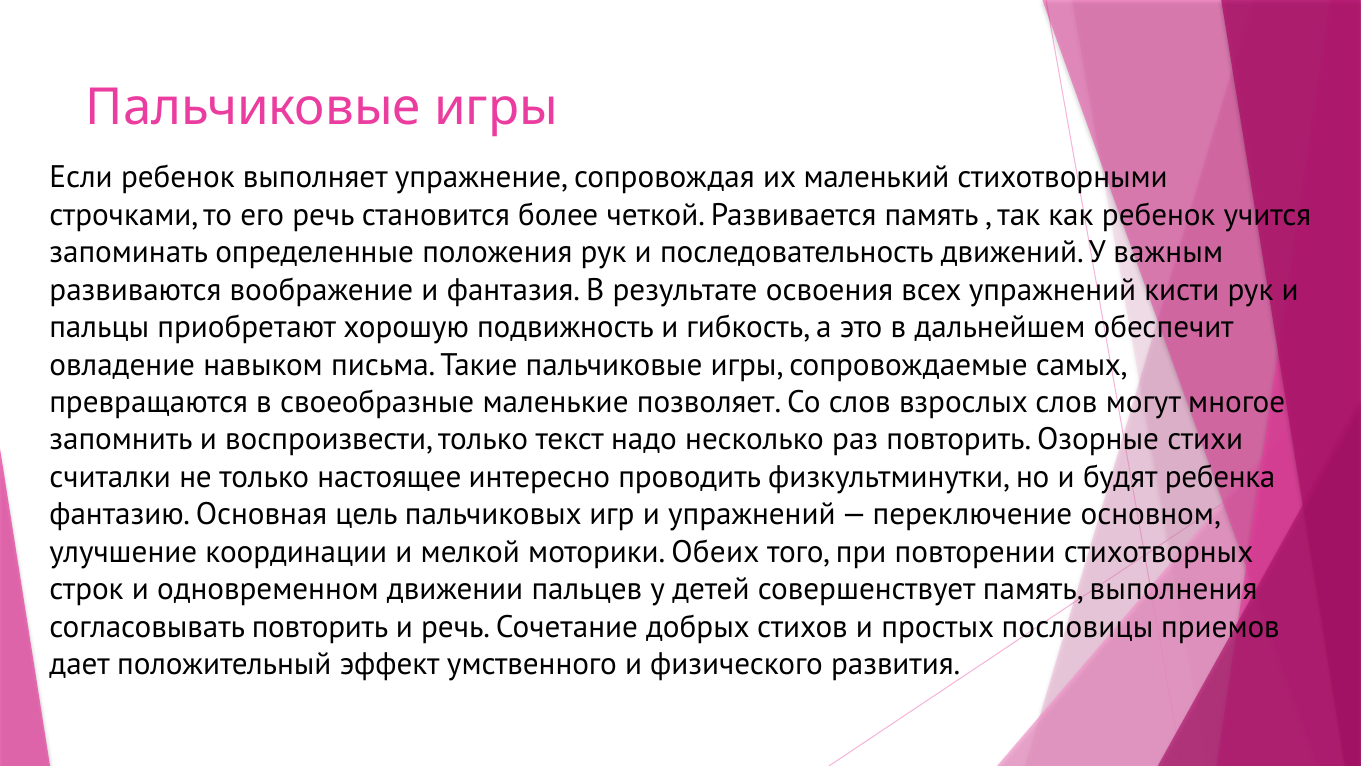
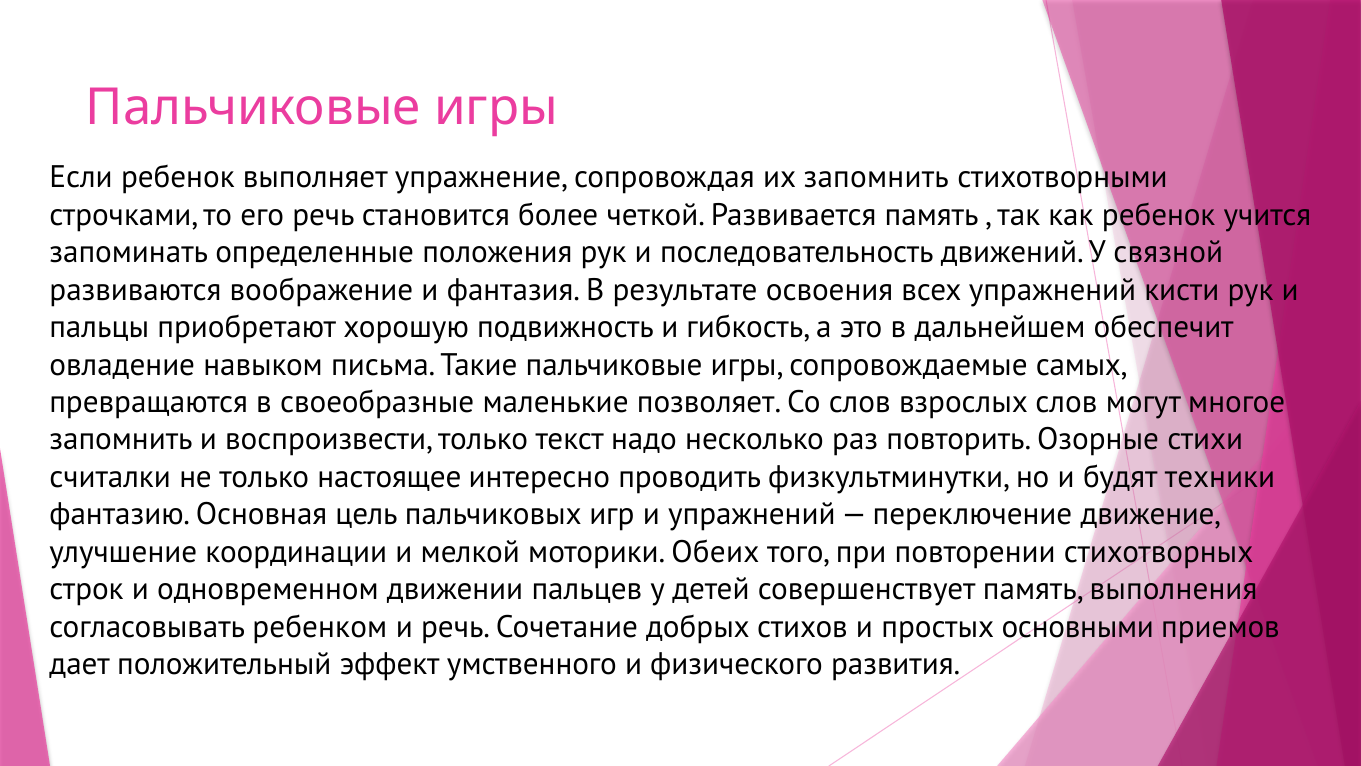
их маленький: маленький -> запомнить (876, 178)
важным: важным -> связной (1168, 252)
ребенка: ребенка -> техники (1220, 477)
основном: основном -> движение (1151, 514)
согласовывать повторить: повторить -> ребенком (320, 627)
пословицы: пословицы -> основными (1078, 627)
